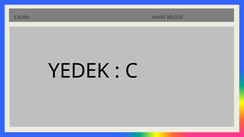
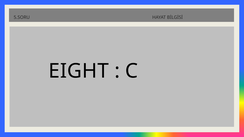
YEDEK: YEDEK -> EIGHT (79, 71)
